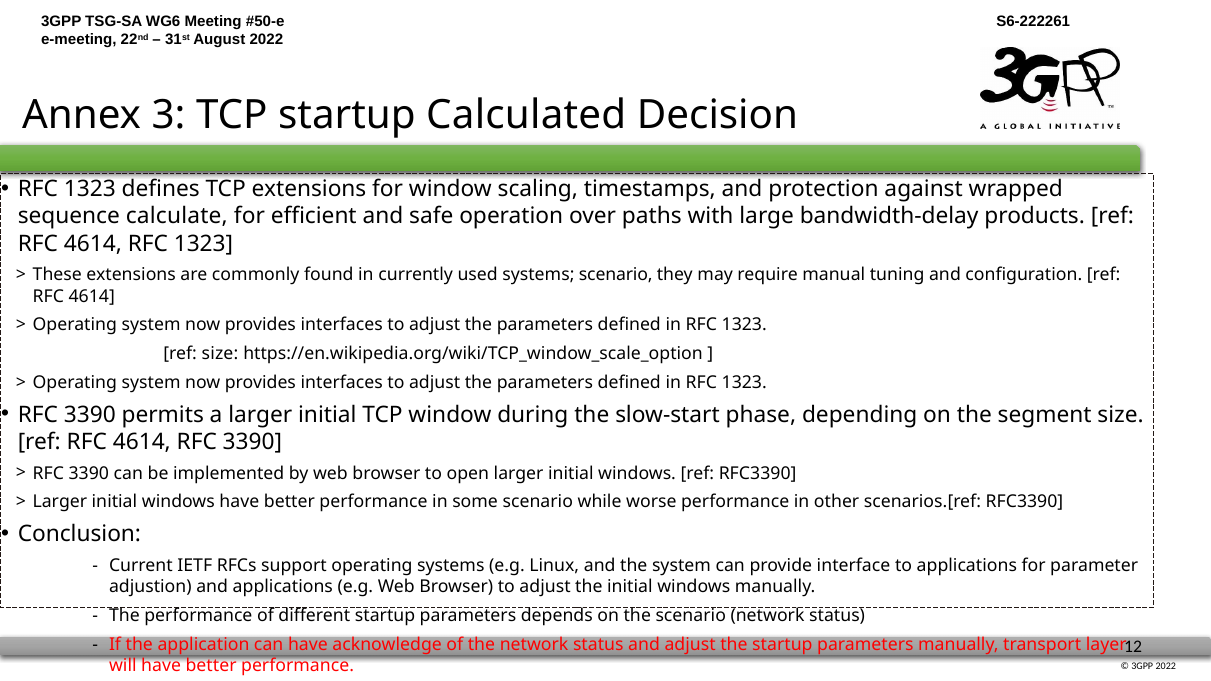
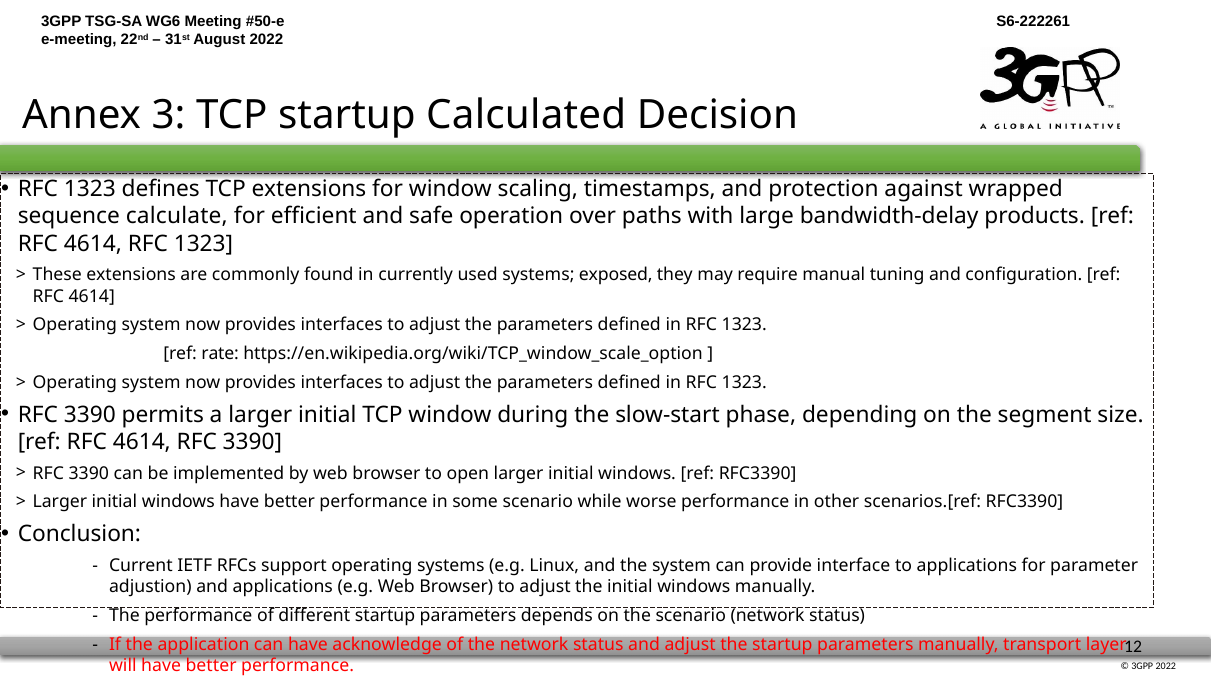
systems scenario: scenario -> exposed (616, 275)
ref size: size -> rate (220, 354)
